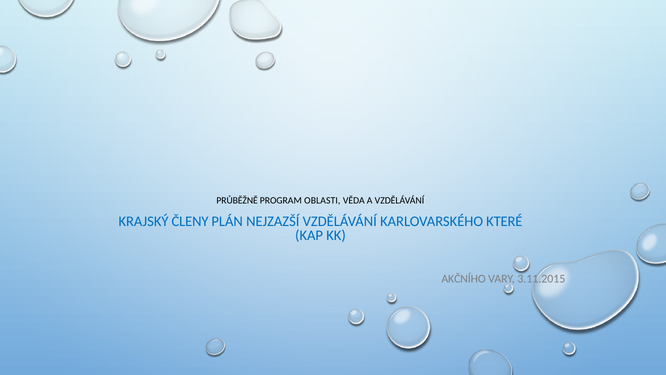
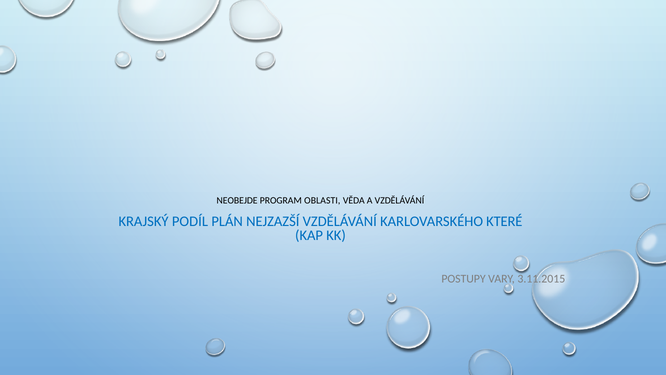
PRŮBĚŽNĚ: PRŮBĚŽNĚ -> NEOBEJDE (237, 200)
ČLENY: ČLENY -> PODÍL (190, 221)
AKČNÍHO: AKČNÍHO -> POSTUPY (464, 279)
